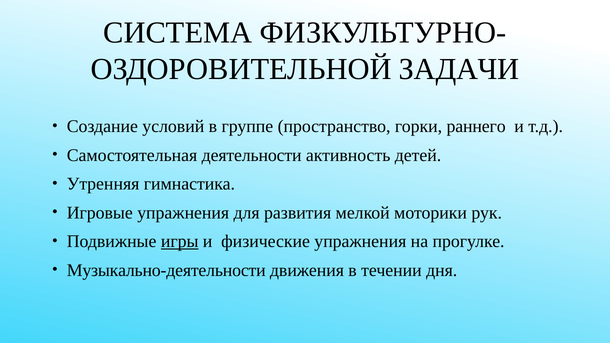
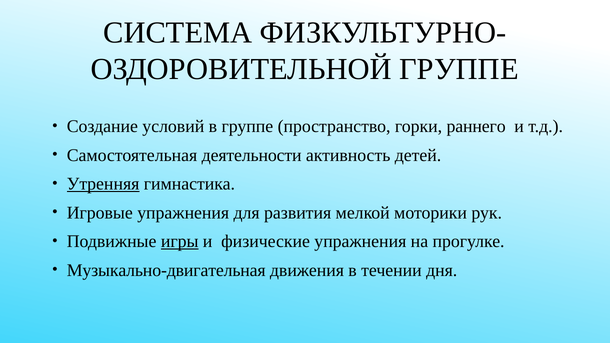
ЗАДАЧИ: ЗАДАЧИ -> ГРУППЕ (459, 69)
Утренняя underline: none -> present (103, 184)
Музыкально-деятельности: Музыкально-деятельности -> Музыкально-двигательная (166, 270)
